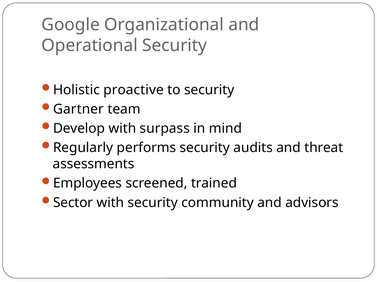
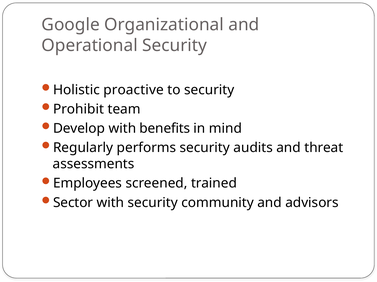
Gartner: Gartner -> Prohibit (79, 109)
surpass: surpass -> benefits (165, 129)
